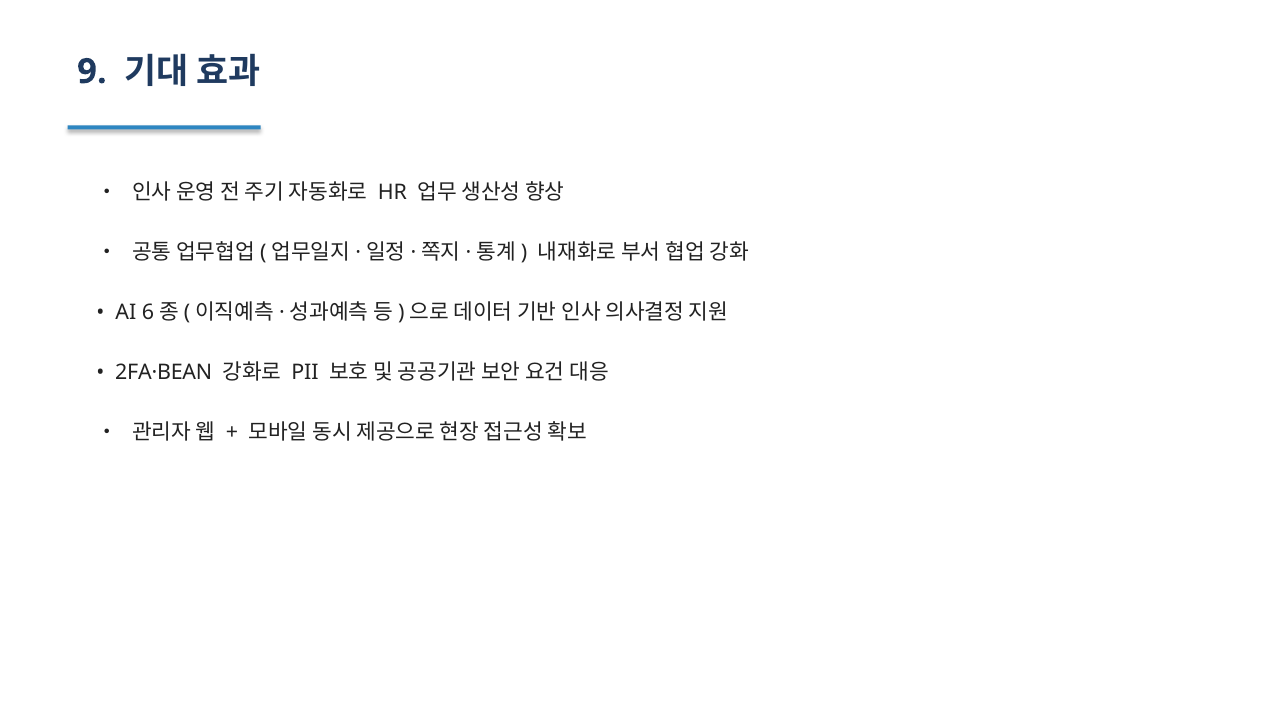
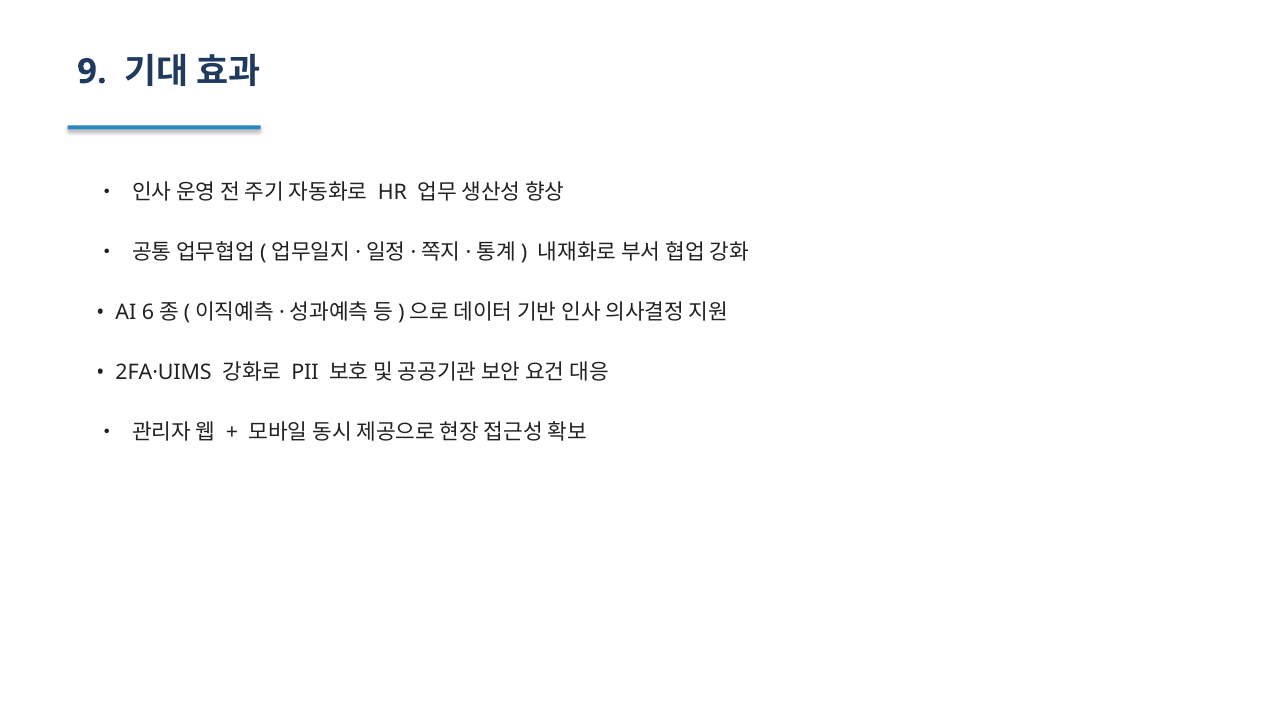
2FA·BEAN: 2FA·BEAN -> 2FA·UIMS (164, 372)
